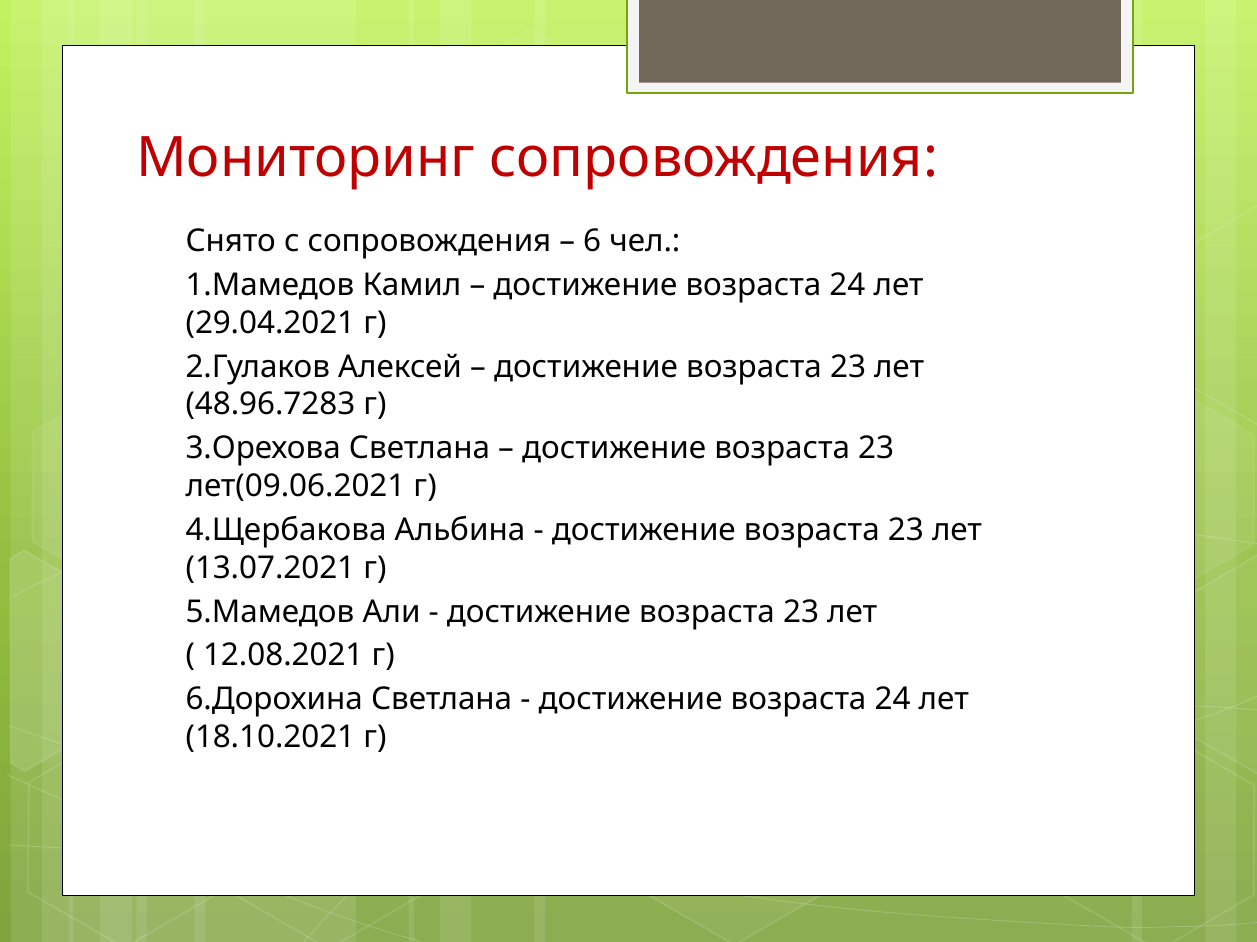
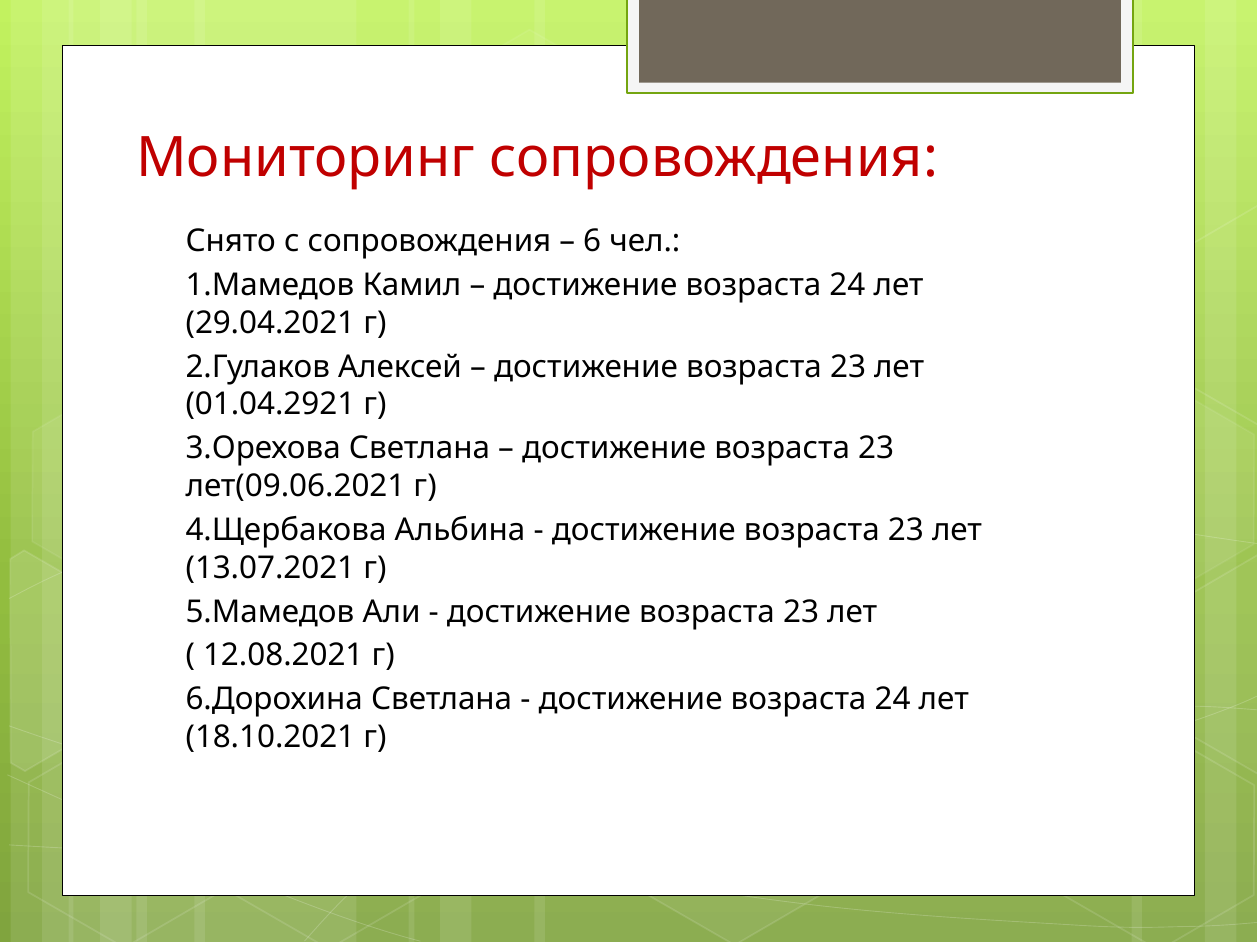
48.96.7283: 48.96.7283 -> 01.04.2921 (270, 405)
